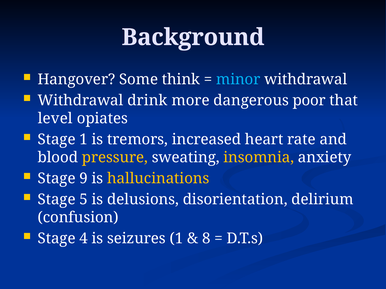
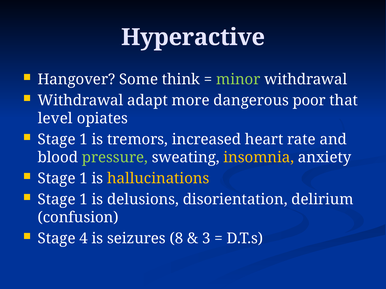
Background: Background -> Hyperactive (193, 37)
minor colour: light blue -> light green (238, 80)
drink: drink -> adapt (148, 101)
pressure colour: yellow -> light green (115, 158)
9: 9 -> 1 (84, 179)
5: 5 -> 1 (84, 200)
seizures 1: 1 -> 8 (176, 239)
8: 8 -> 3 (206, 239)
